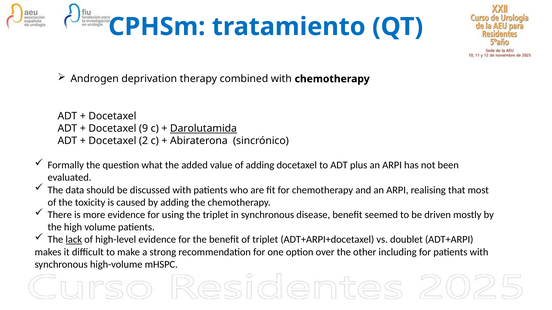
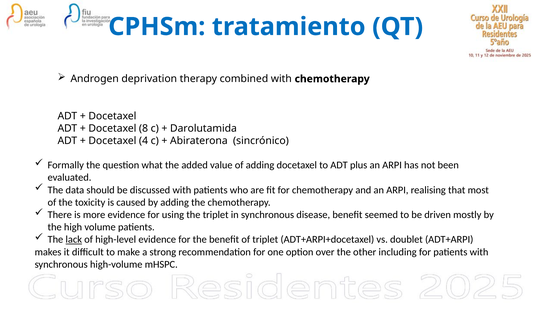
9: 9 -> 8 (144, 129)
Darolutamida underline: present -> none (203, 129)
2: 2 -> 4 (144, 141)
